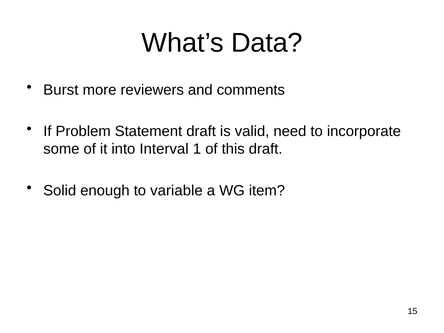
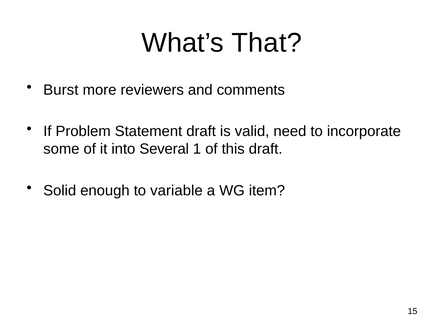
Data: Data -> That (267, 43)
Interval: Interval -> Several (164, 149)
